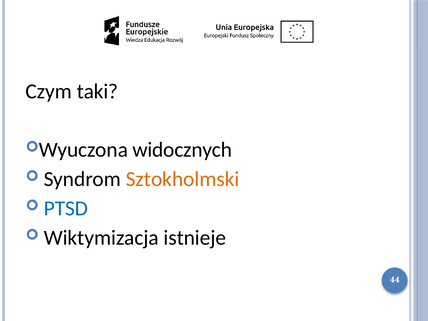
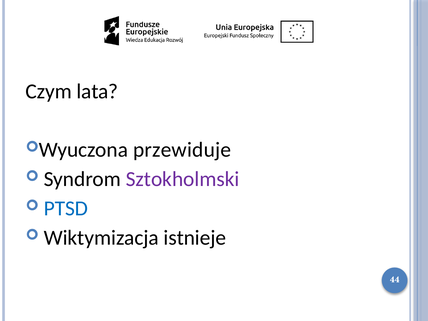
taki: taki -> lata (97, 91)
widocznych: widocznych -> przewiduje (182, 150)
Sztokholmski colour: orange -> purple (183, 179)
